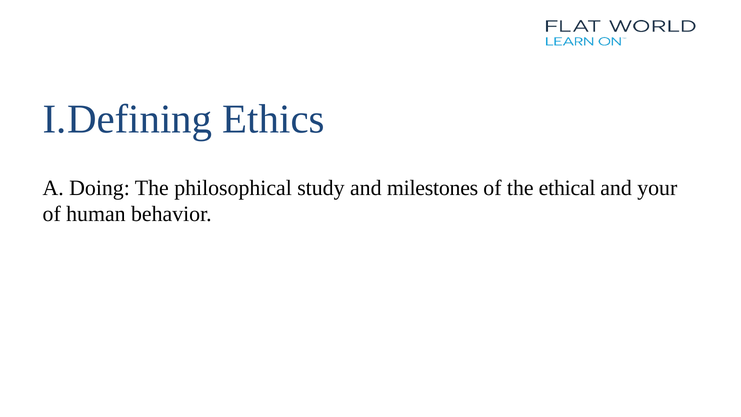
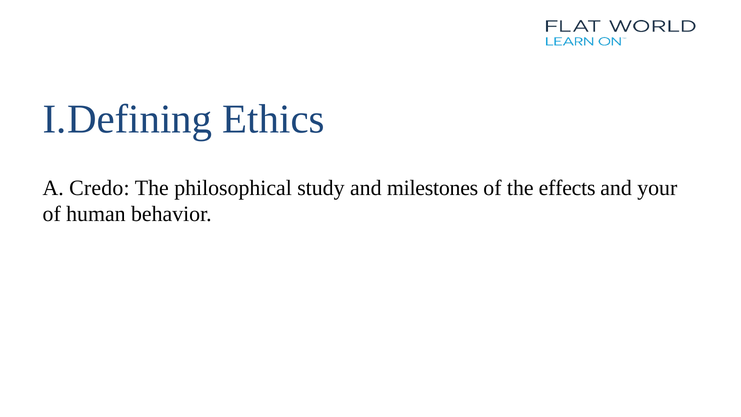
Doing: Doing -> Credo (99, 188)
ethical: ethical -> effects (567, 188)
